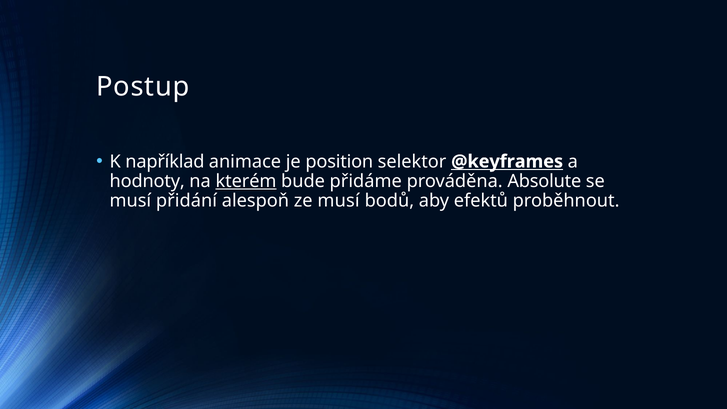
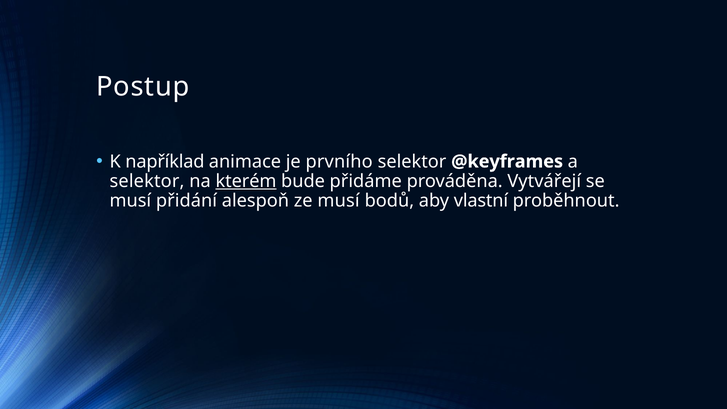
position: position -> prvního (339, 161)
@keyframes underline: present -> none (507, 161)
hodnoty: hodnoty -> selektor (147, 181)
Absolute: Absolute -> Vytvářejí (544, 181)
efektů: efektů -> vlastní (481, 201)
